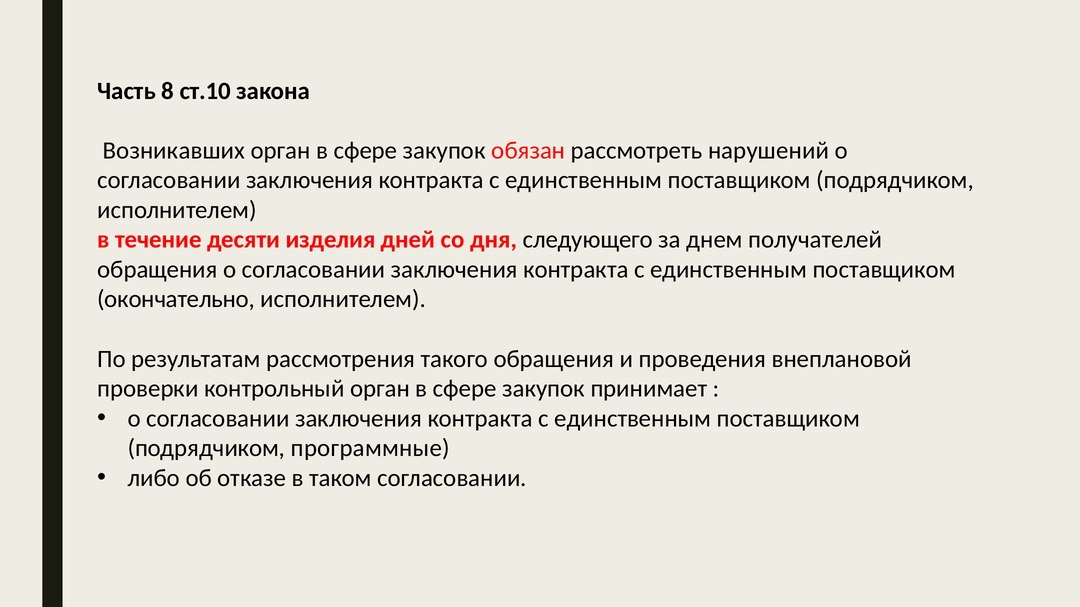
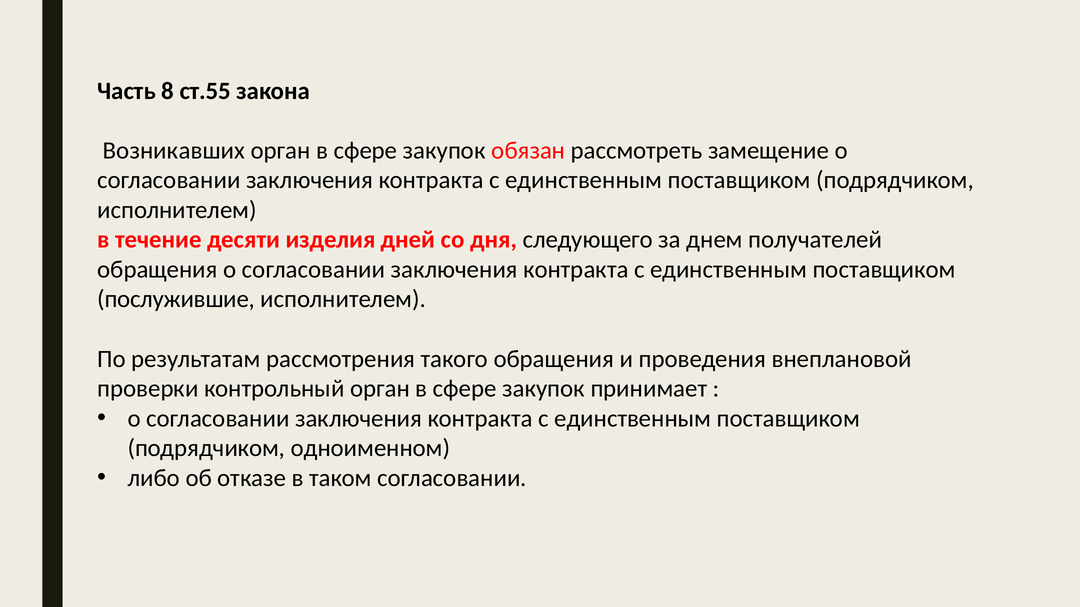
ст.10: ст.10 -> ст.55 (205, 91)
нарушений: нарушений -> замещение (769, 151)
окончательно: окончательно -> послужившие (176, 300)
программные: программные -> одноименном (370, 448)
